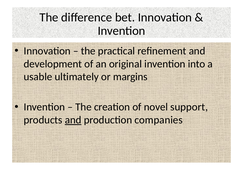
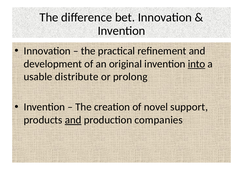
into underline: none -> present (197, 64)
ultimately: ultimately -> distribute (77, 77)
margins: margins -> prolong (130, 77)
